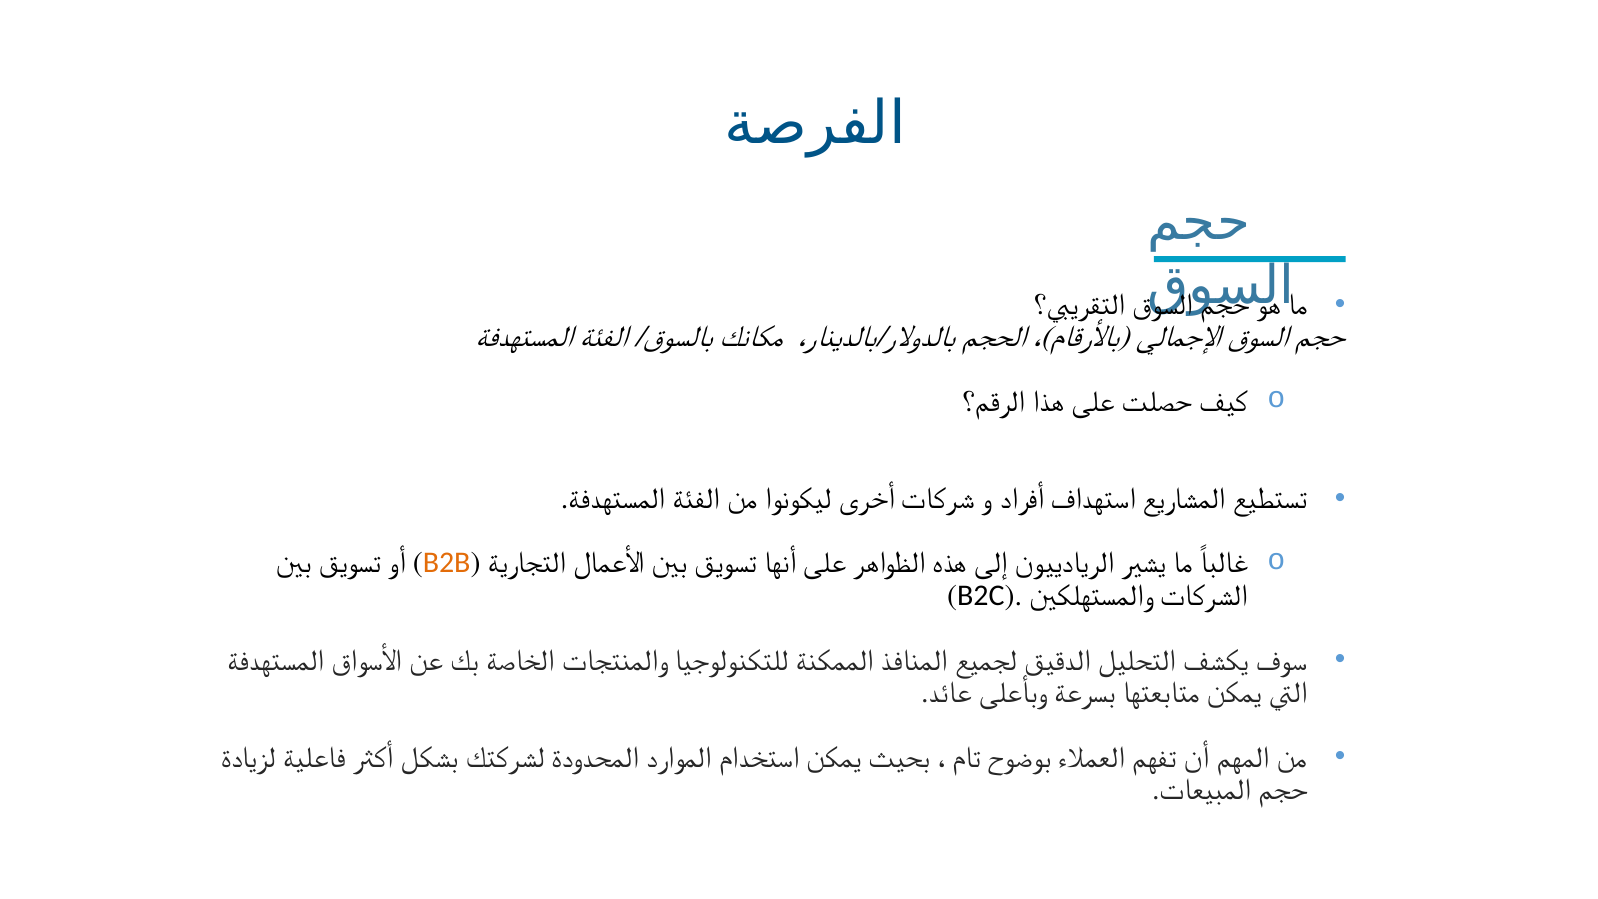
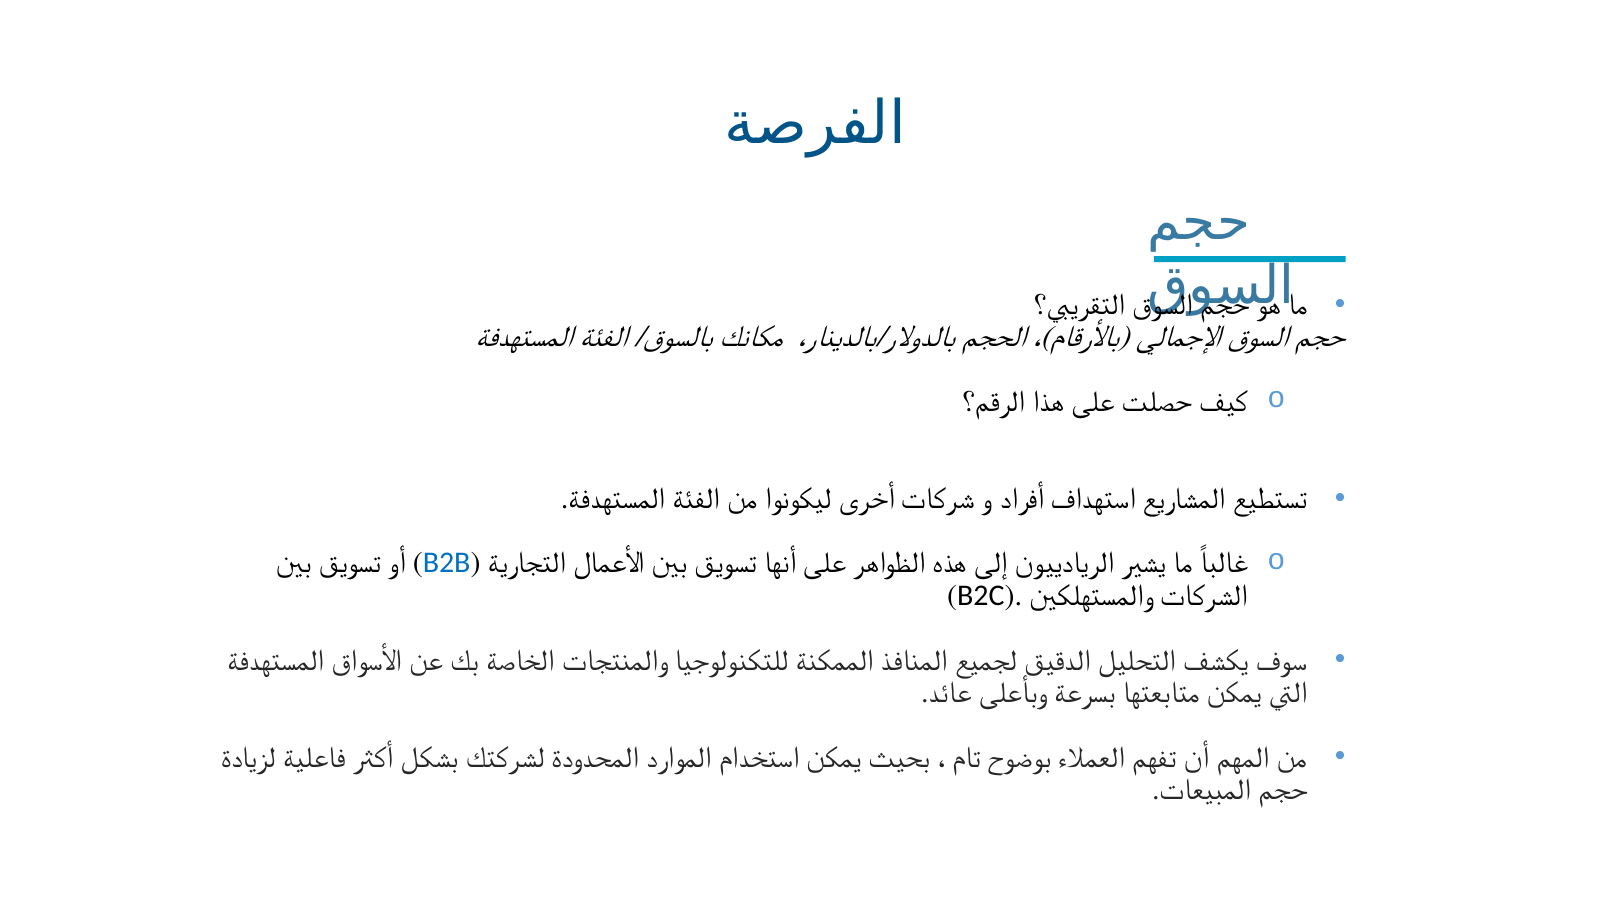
B2B colour: orange -> blue (447, 563)
